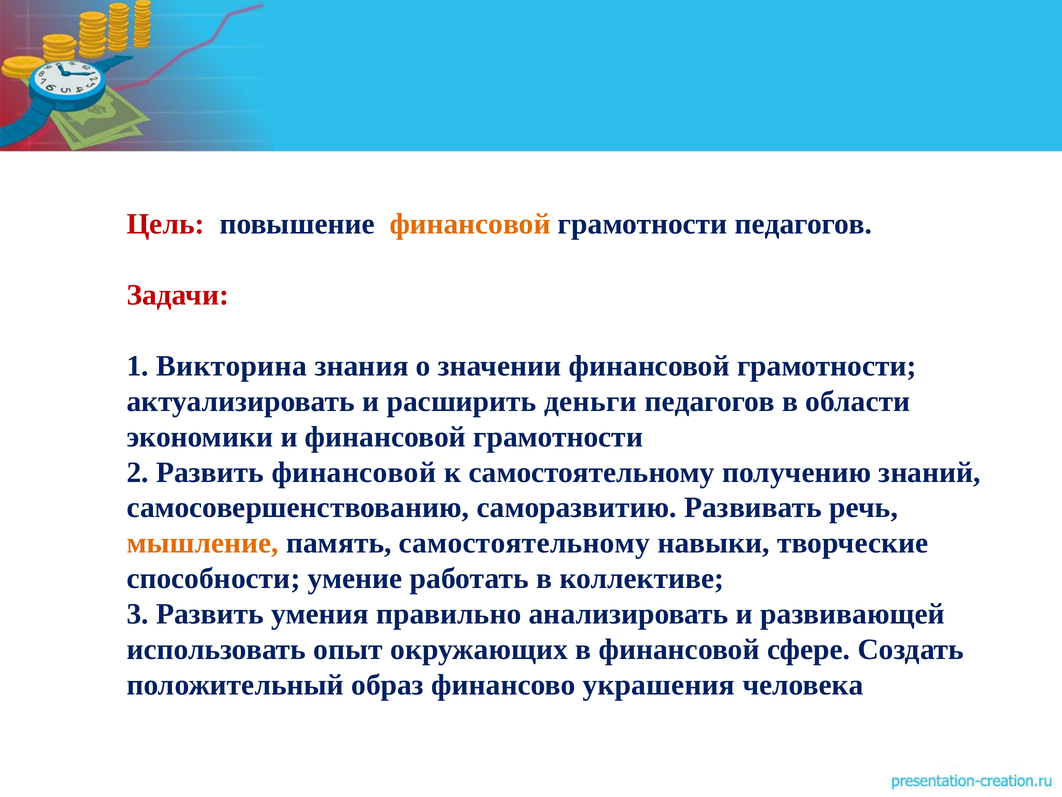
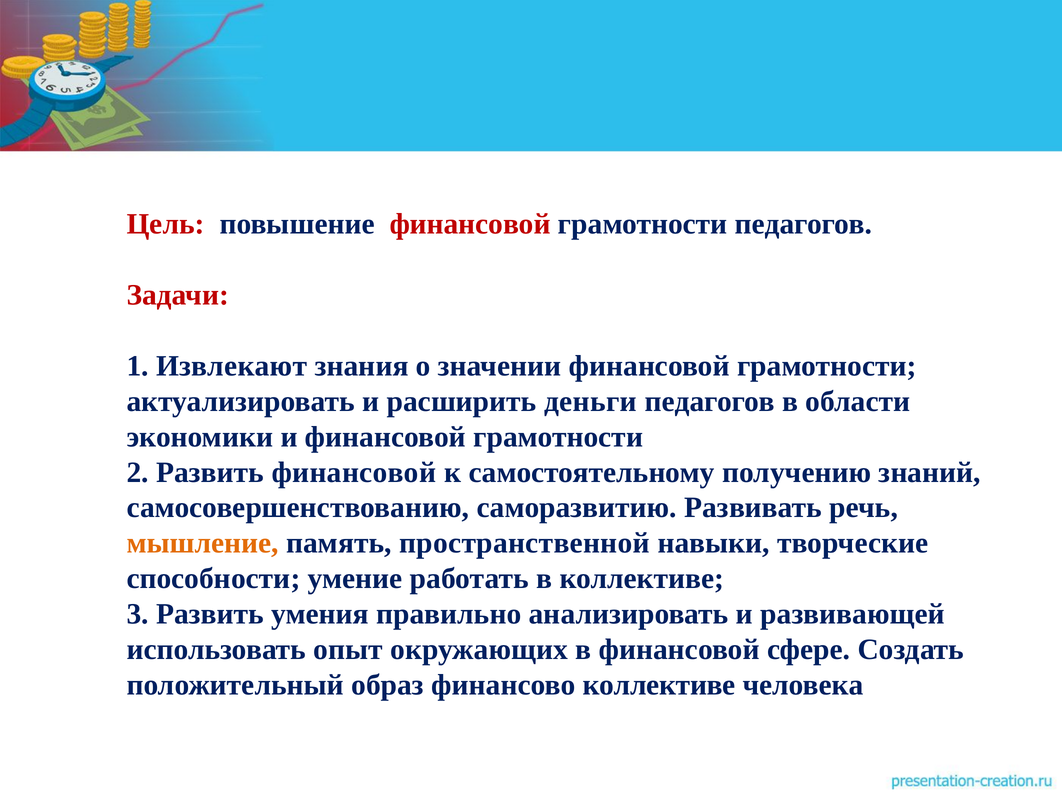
финансовой colour: orange -> red (470, 224)
Викторина: Викторина -> Извлекают (232, 366)
память самостоятельному: самостоятельному -> пространственной (524, 543)
финансово украшения: украшения -> коллективе (659, 684)
